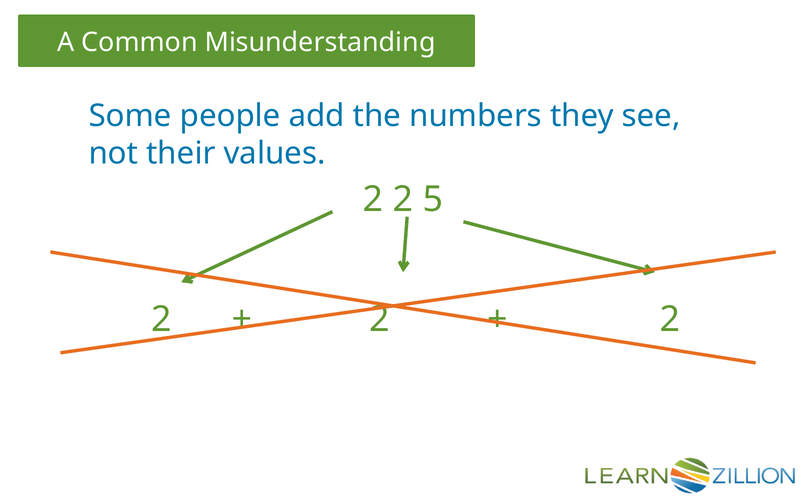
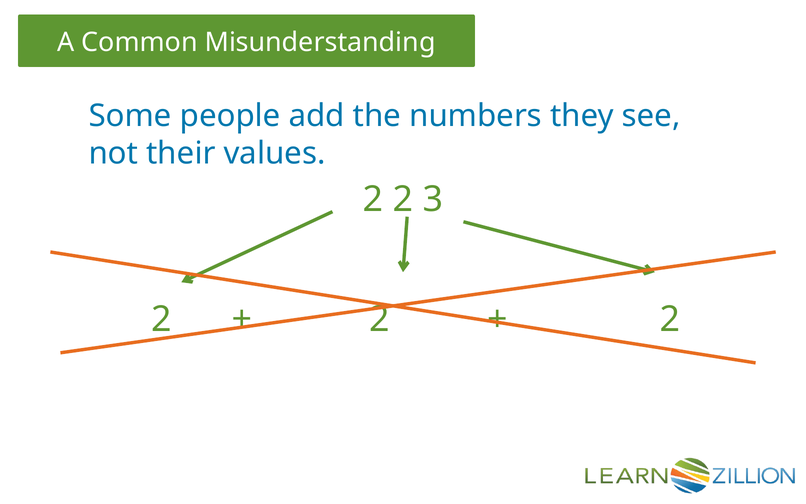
5: 5 -> 3 (433, 199)
